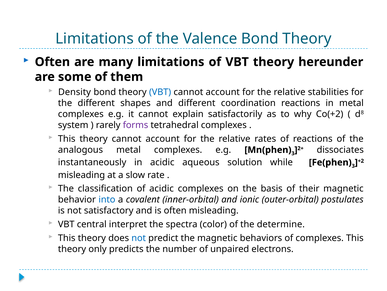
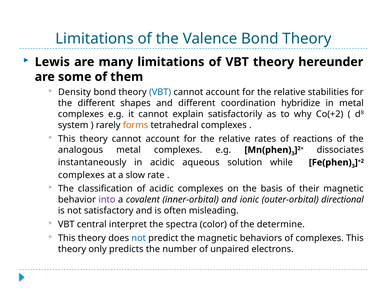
Often: Often -> Lewis (52, 62)
coordination reactions: reactions -> hybridize (301, 103)
forms colour: purple -> orange (136, 125)
misleading: misleading -> complexes (81, 175)
into colour: blue -> purple (107, 199)
postulates: postulates -> directional (342, 199)
